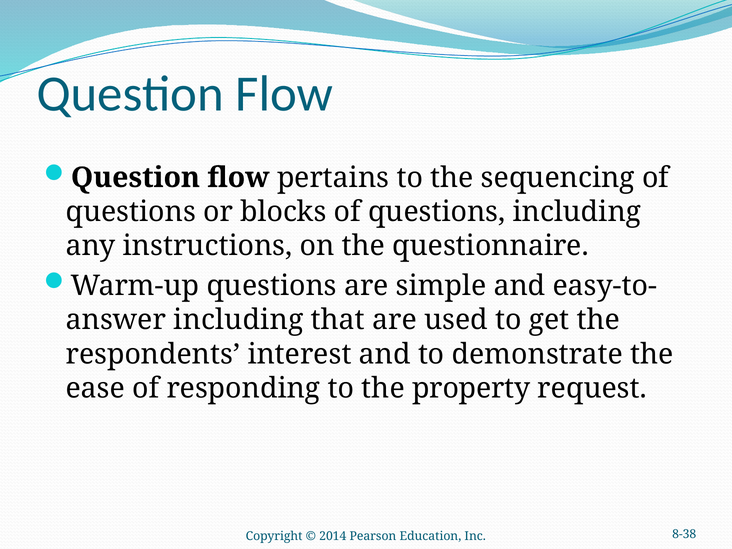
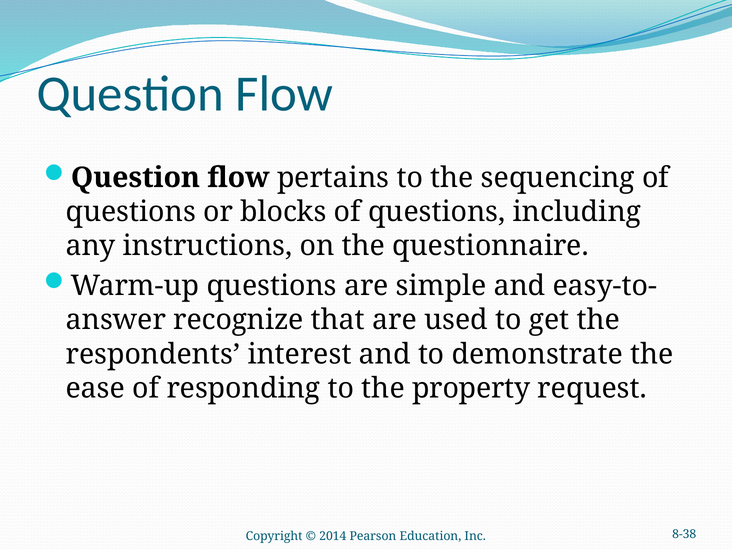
including: including -> recognize (239, 320)
